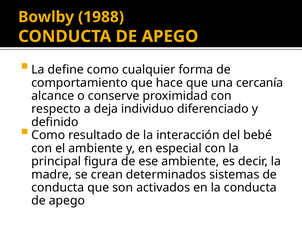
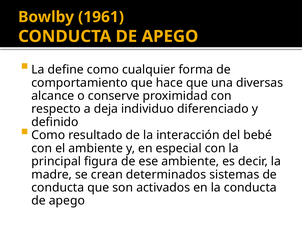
1988: 1988 -> 1961 (101, 17)
cercanía: cercanía -> diversas (260, 83)
